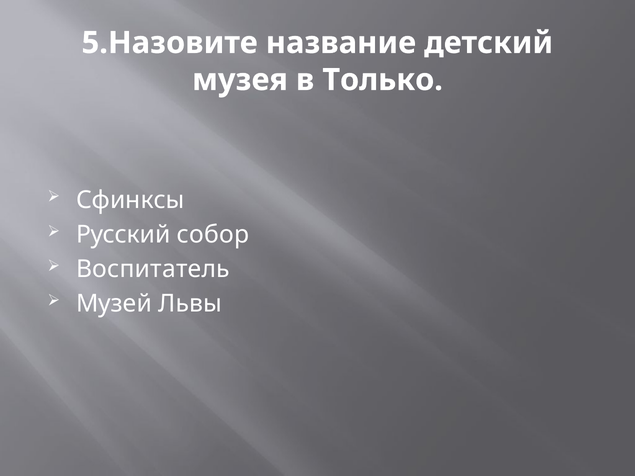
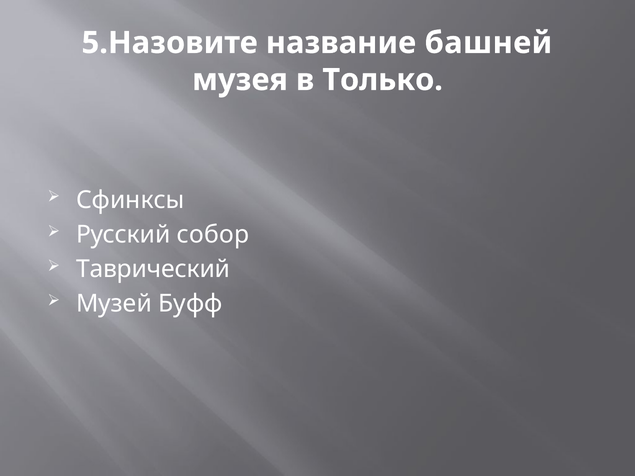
детский: детский -> башней (488, 43)
Воспитатель: Воспитатель -> Таврический (153, 269)
Львы: Львы -> Буфф (190, 304)
